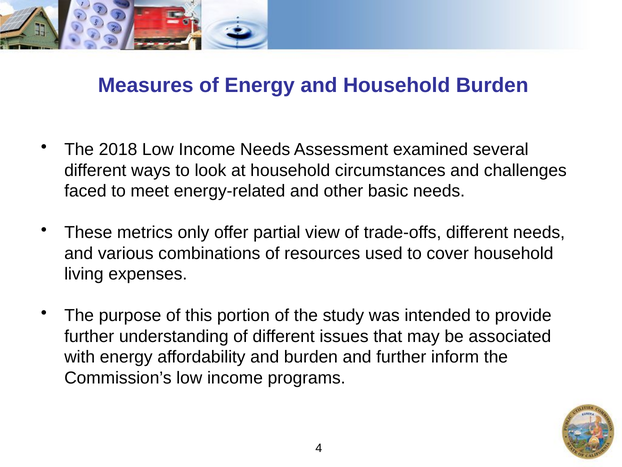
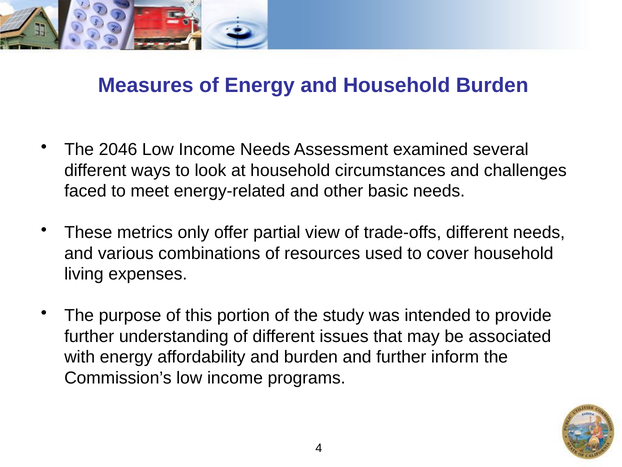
2018: 2018 -> 2046 (118, 149)
